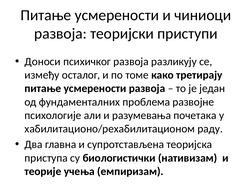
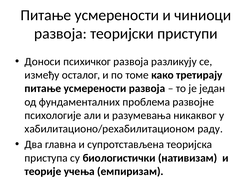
почетака: почетака -> никаквог (195, 115)
